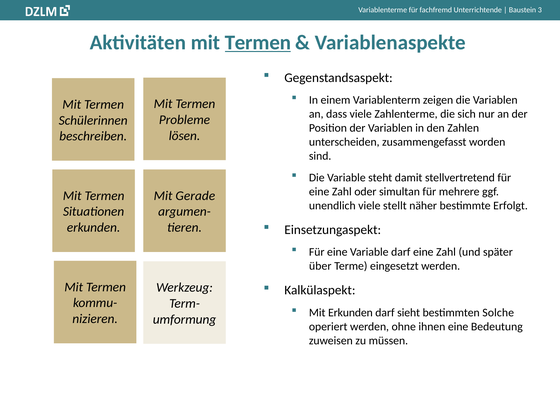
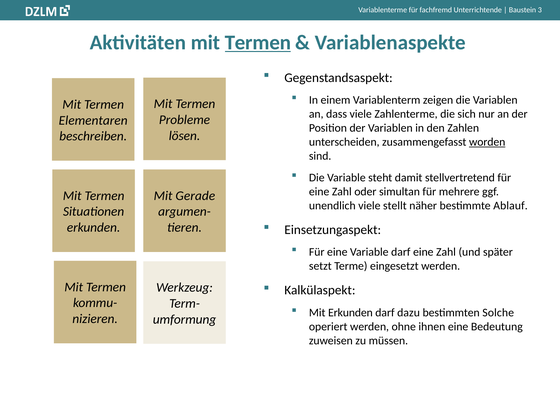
Schülerinnen: Schülerinnen -> Elementaren (93, 120)
worden underline: none -> present (487, 142)
Erfolgt: Erfolgt -> Ablauf (510, 206)
über: über -> setzt (320, 266)
sieht: sieht -> dazu (409, 313)
